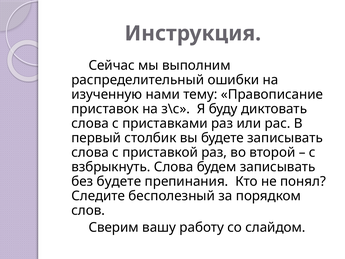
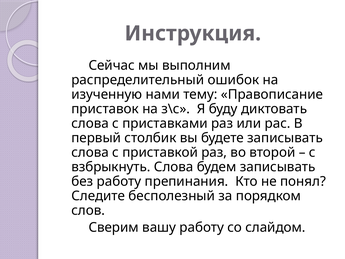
ошибки: ошибки -> ошибок (233, 80)
без будете: будете -> работу (119, 181)
